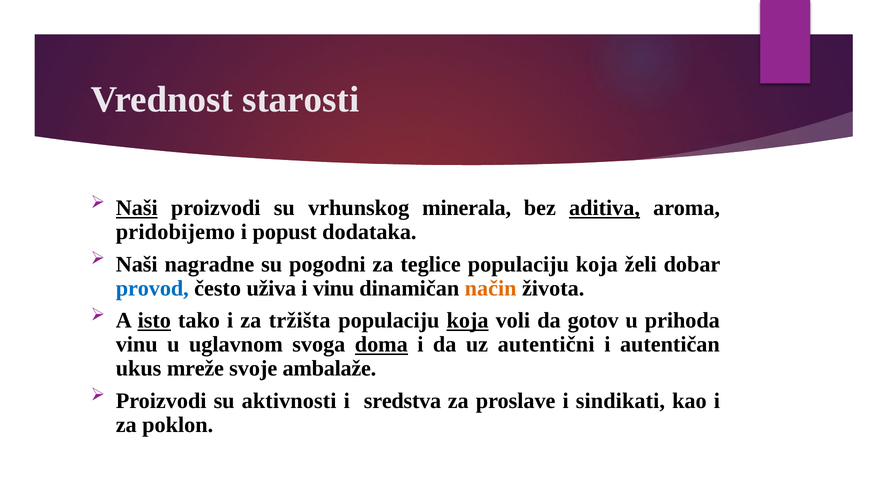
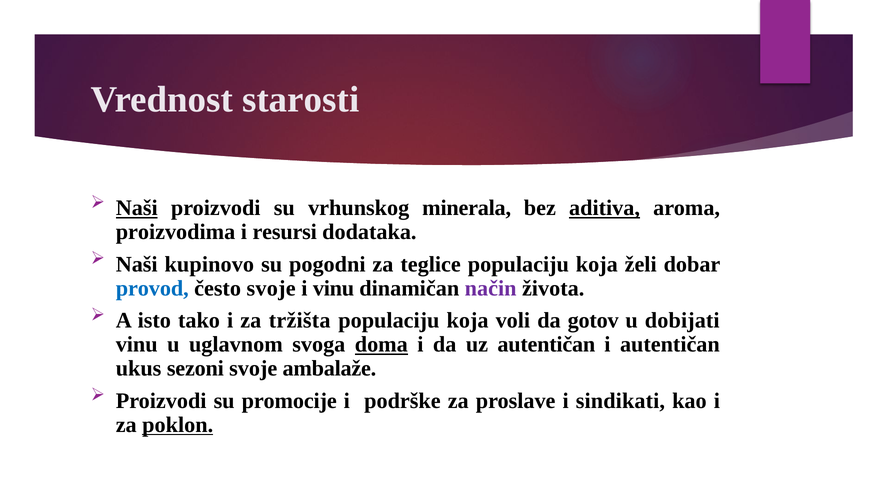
pridobijemo: pridobijemo -> proizvodima (176, 232)
popust: popust -> resursi (285, 232)
nagradne: nagradne -> kupinovo (209, 264)
često uživa: uživa -> svoje (271, 288)
način colour: orange -> purple (491, 288)
isto underline: present -> none (154, 320)
koja underline: present -> none (468, 320)
prihoda: prihoda -> dobijati (682, 320)
uz autentični: autentični -> autentičan (546, 344)
mreže: mreže -> sezoni (195, 368)
aktivnosti: aktivnosti -> promocije (289, 401)
sredstva: sredstva -> podrške (402, 401)
poklon underline: none -> present (178, 424)
